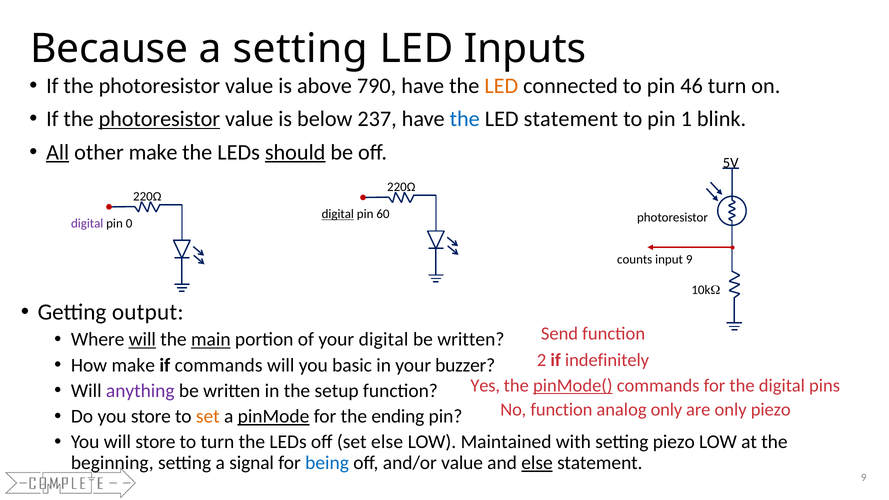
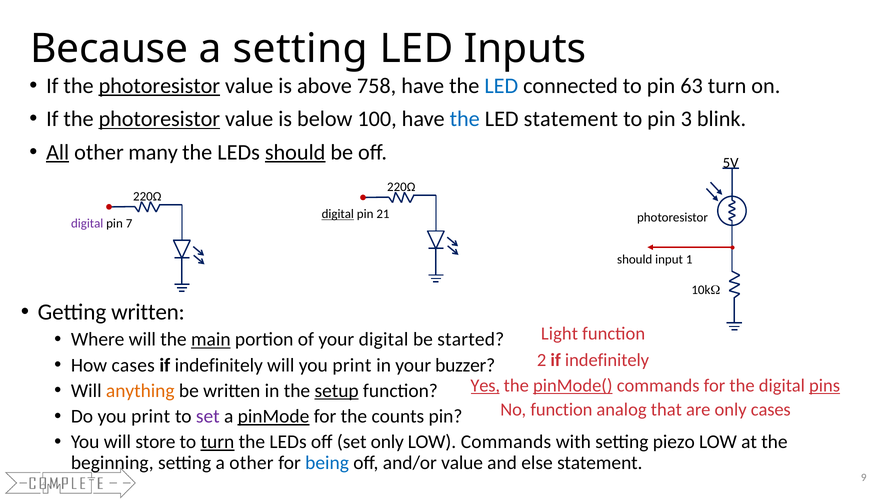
photoresistor underline: none -> present (159, 86)
790: 790 -> 758 (377, 86)
LED colour: orange -> blue (501, 86)
46: 46 -> 63 (692, 86)
237: 237 -> 100 (377, 119)
1: 1 -> 3 (686, 119)
other make: make -> many (153, 152)
60: 60 -> 21 (383, 214)
0: 0 -> 7 (129, 224)
counts: counts -> should (635, 260)
input 9: 9 -> 1 (689, 260)
Getting output: output -> written (148, 312)
Send: Send -> Light (559, 333)
will underline: present -> none (142, 340)
written: written -> started (471, 340)
How make: make -> cases (133, 365)
commands: commands -> indefinitely (219, 365)
will you basic: basic -> print (352, 365)
Yes underline: none -> present (485, 386)
pins underline: none -> present (825, 386)
anything colour: purple -> orange (140, 391)
setup underline: none -> present (337, 391)
analog only: only -> that (666, 409)
only piezo: piezo -> cases (771, 409)
Do you store: store -> print (151, 416)
set colour: orange -> purple (208, 416)
ending: ending -> counts (398, 416)
turn underline: none -> present (217, 442)
set else: else -> only (387, 442)
LOW Maintained: Maintained -> Commands (506, 442)
a signal: signal -> other (251, 463)
else underline: present -> none (537, 463)
